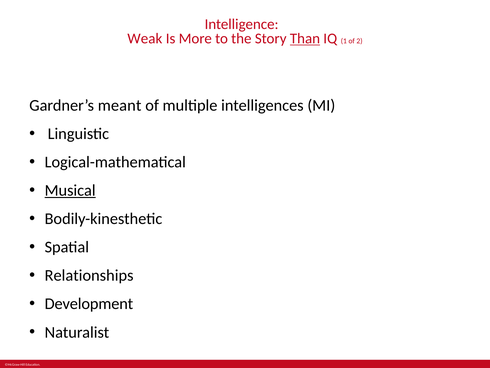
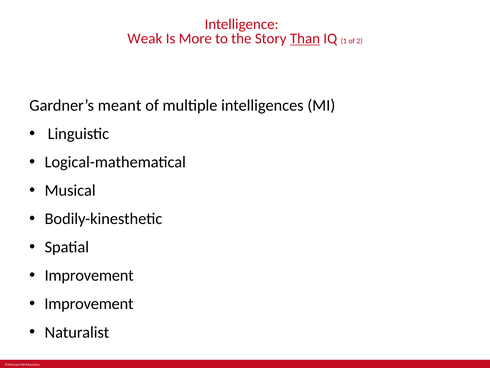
Musical underline: present -> none (70, 190)
Relationships: Relationships -> Improvement (89, 275)
Development: Development -> Improvement (89, 304)
